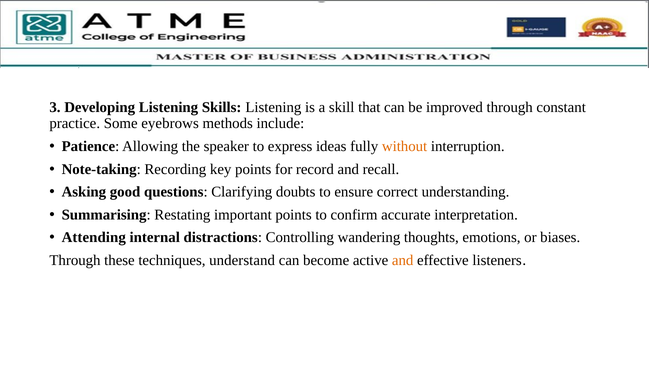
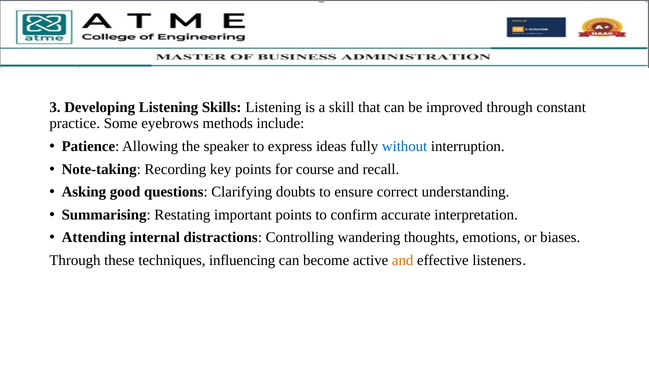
without colour: orange -> blue (405, 146)
record: record -> course (315, 169)
understand: understand -> influencing (242, 260)
